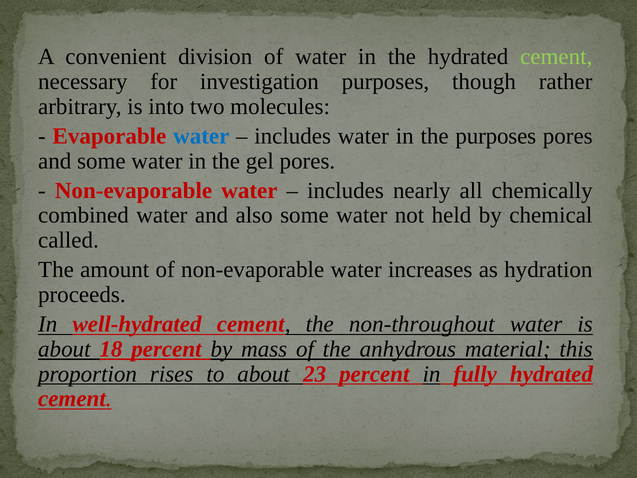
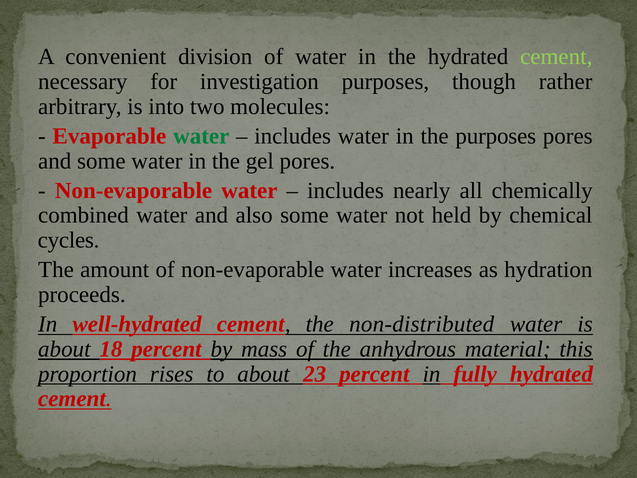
water colour: blue -> green (201, 136)
called: called -> cycles (69, 240)
non-throughout: non-throughout -> non-distributed (422, 324)
